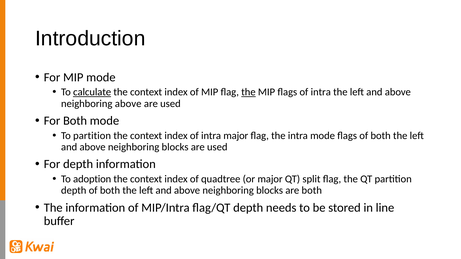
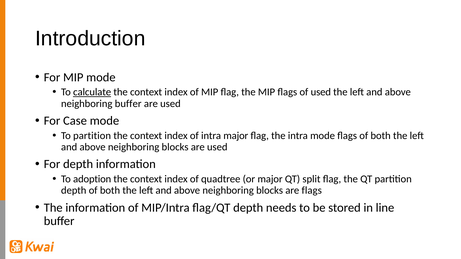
the underline: present -> none (248, 92)
flags of intra: intra -> used (321, 92)
neighboring above: above -> buffer (128, 104)
For Both: Both -> Case (75, 121)
are both: both -> flags (312, 191)
